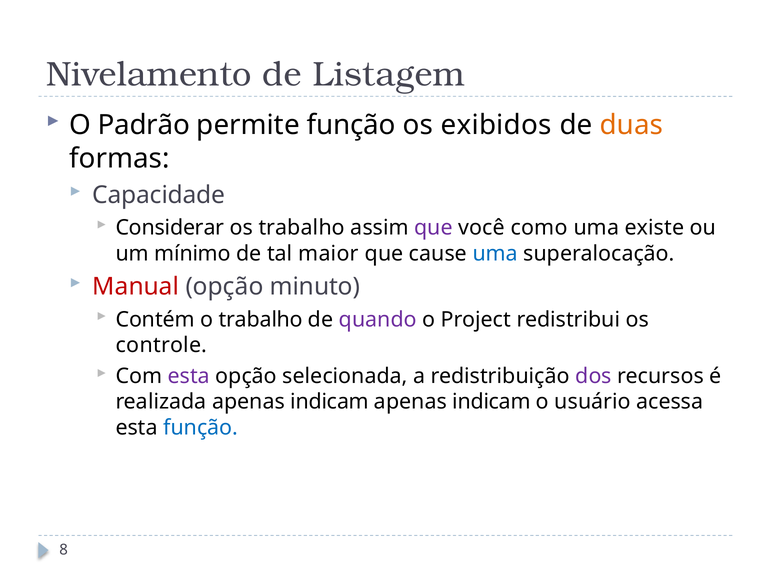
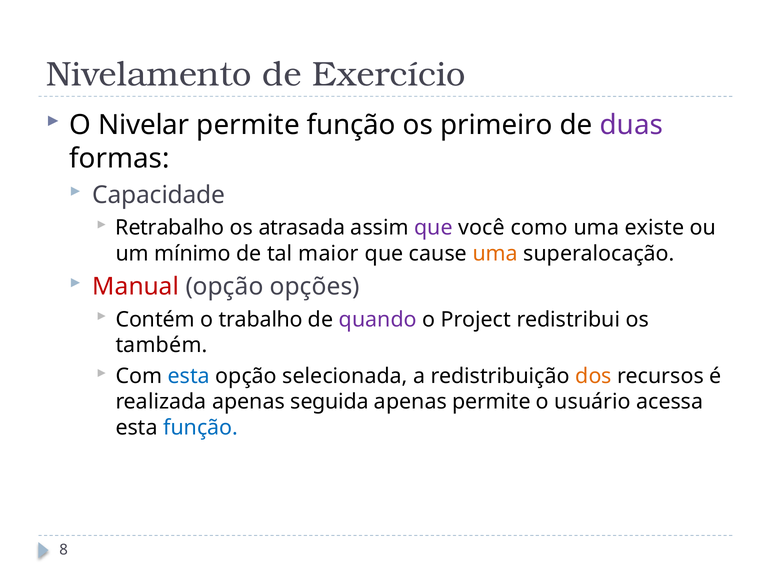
Listagem: Listagem -> Exercício (389, 74)
Padrão: Padrão -> Nivelar (144, 125)
exibidos: exibidos -> primeiro (496, 125)
duas colour: orange -> purple (631, 125)
Considerar: Considerar -> Retrabalho (170, 228)
os trabalho: trabalho -> atrasada (302, 228)
uma colour: blue -> orange (495, 254)
minuto: minuto -> opções (315, 287)
controle: controle -> também (162, 345)
esta colour: purple -> blue (189, 376)
dos colour: purple -> orange (594, 376)
realizada apenas indicam: indicam -> seguida (330, 402)
indicam: indicam -> permite (491, 402)
